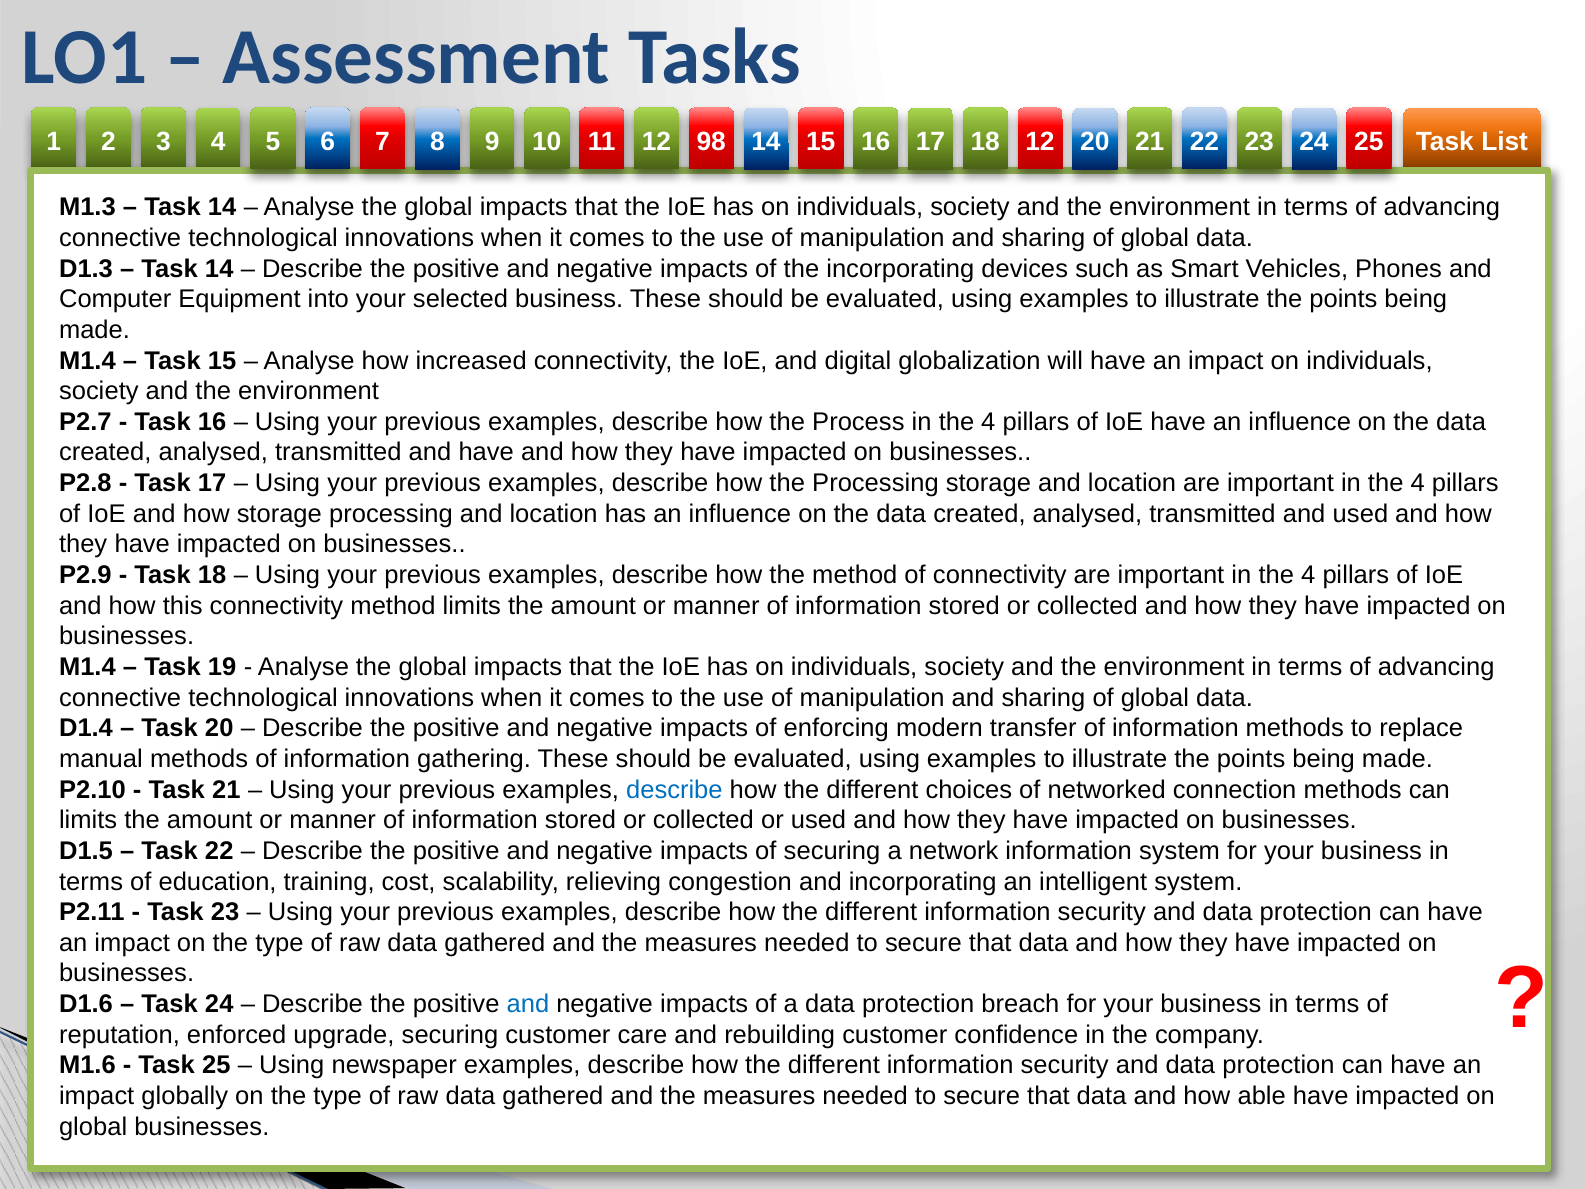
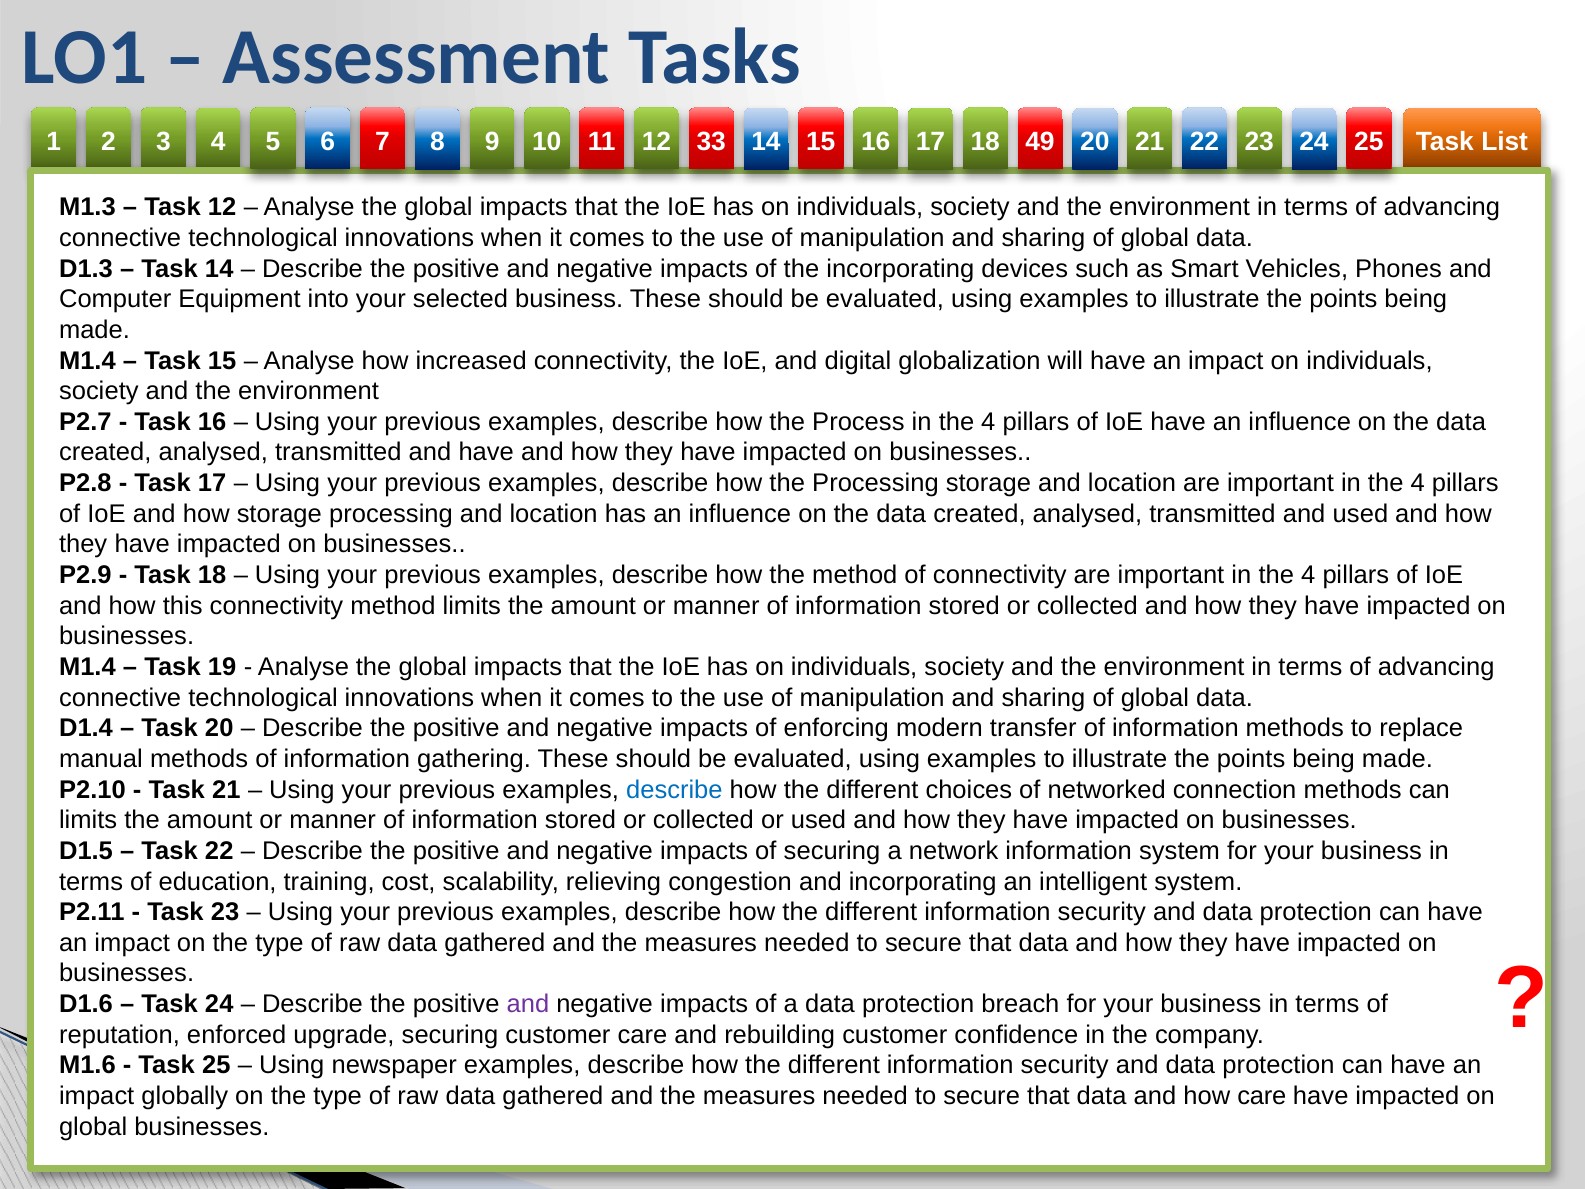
18 12: 12 -> 49 (1040, 141)
98: 98 -> 33 (711, 141)
14: 14 -> 12 (222, 207)
and colour: blue -> purple (528, 1004)
how able: able -> care (1262, 1096)
